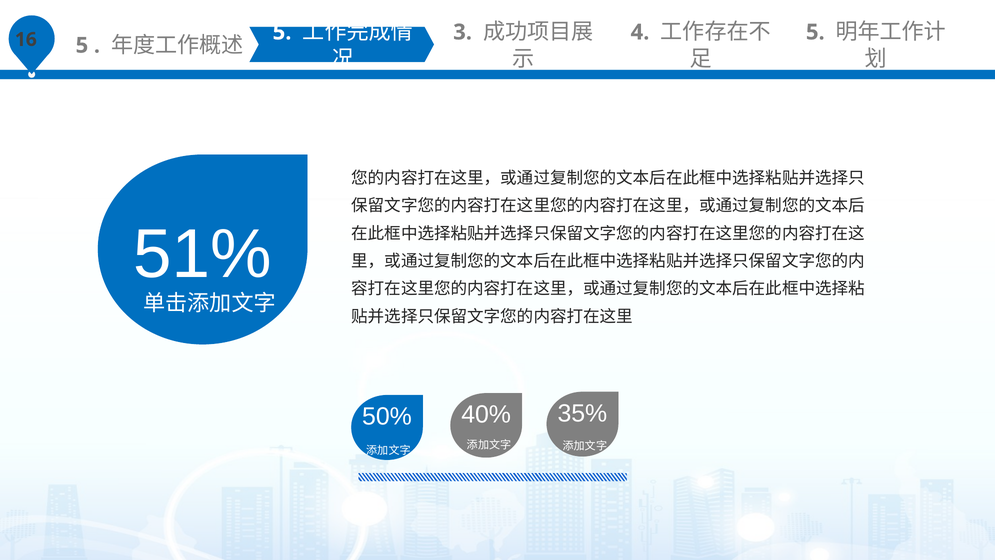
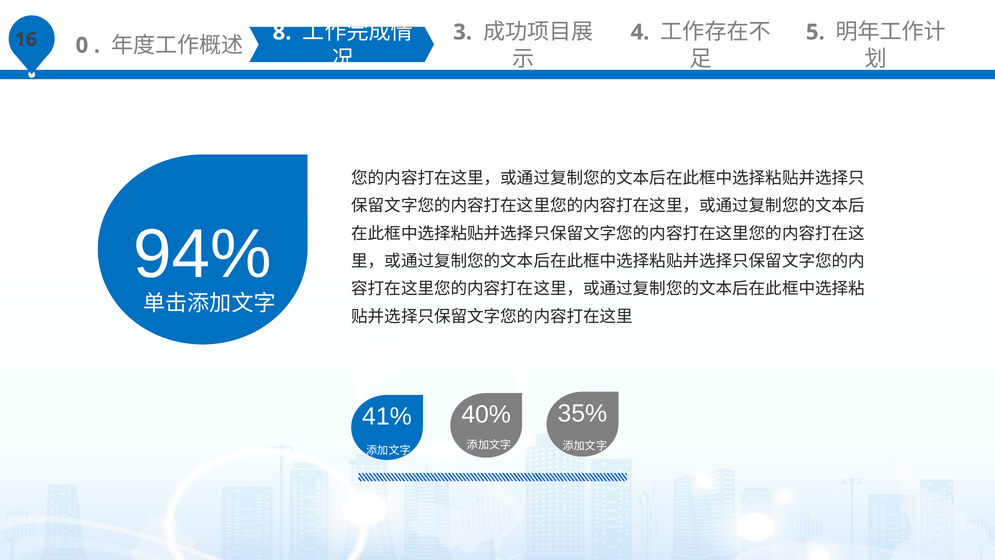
5: 5 -> 0 (82, 45)
5: 5 -> 8 (282, 32)
51%: 51% -> 94% (203, 254)
50%: 50% -> 41% (387, 416)
